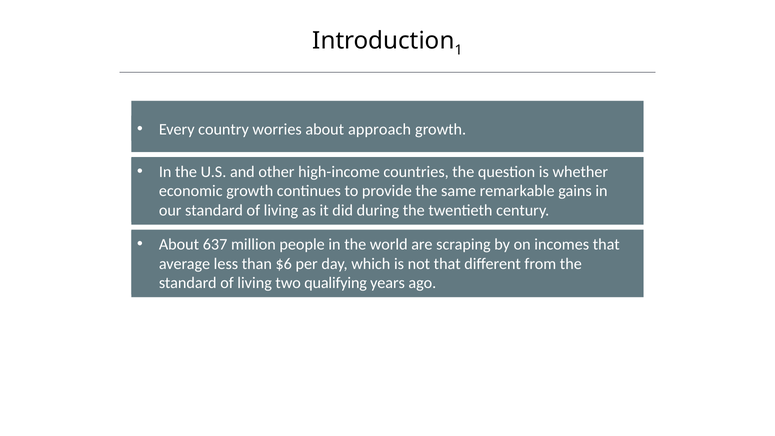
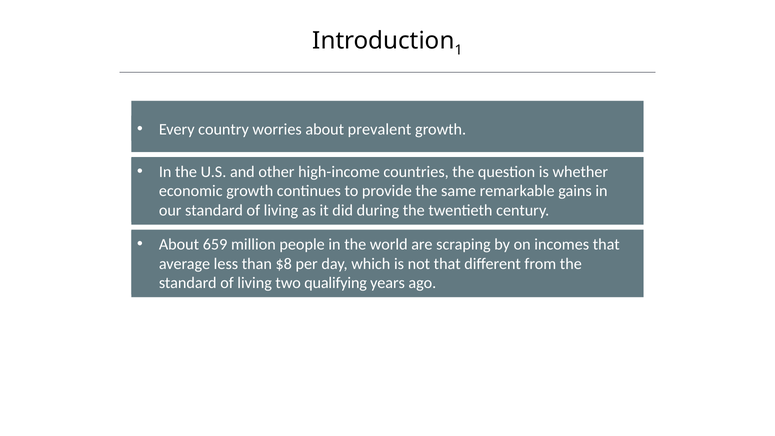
approach: approach -> prevalent (380, 129)
637: 637 -> 659 (215, 244)
$6: $6 -> $8 (284, 264)
